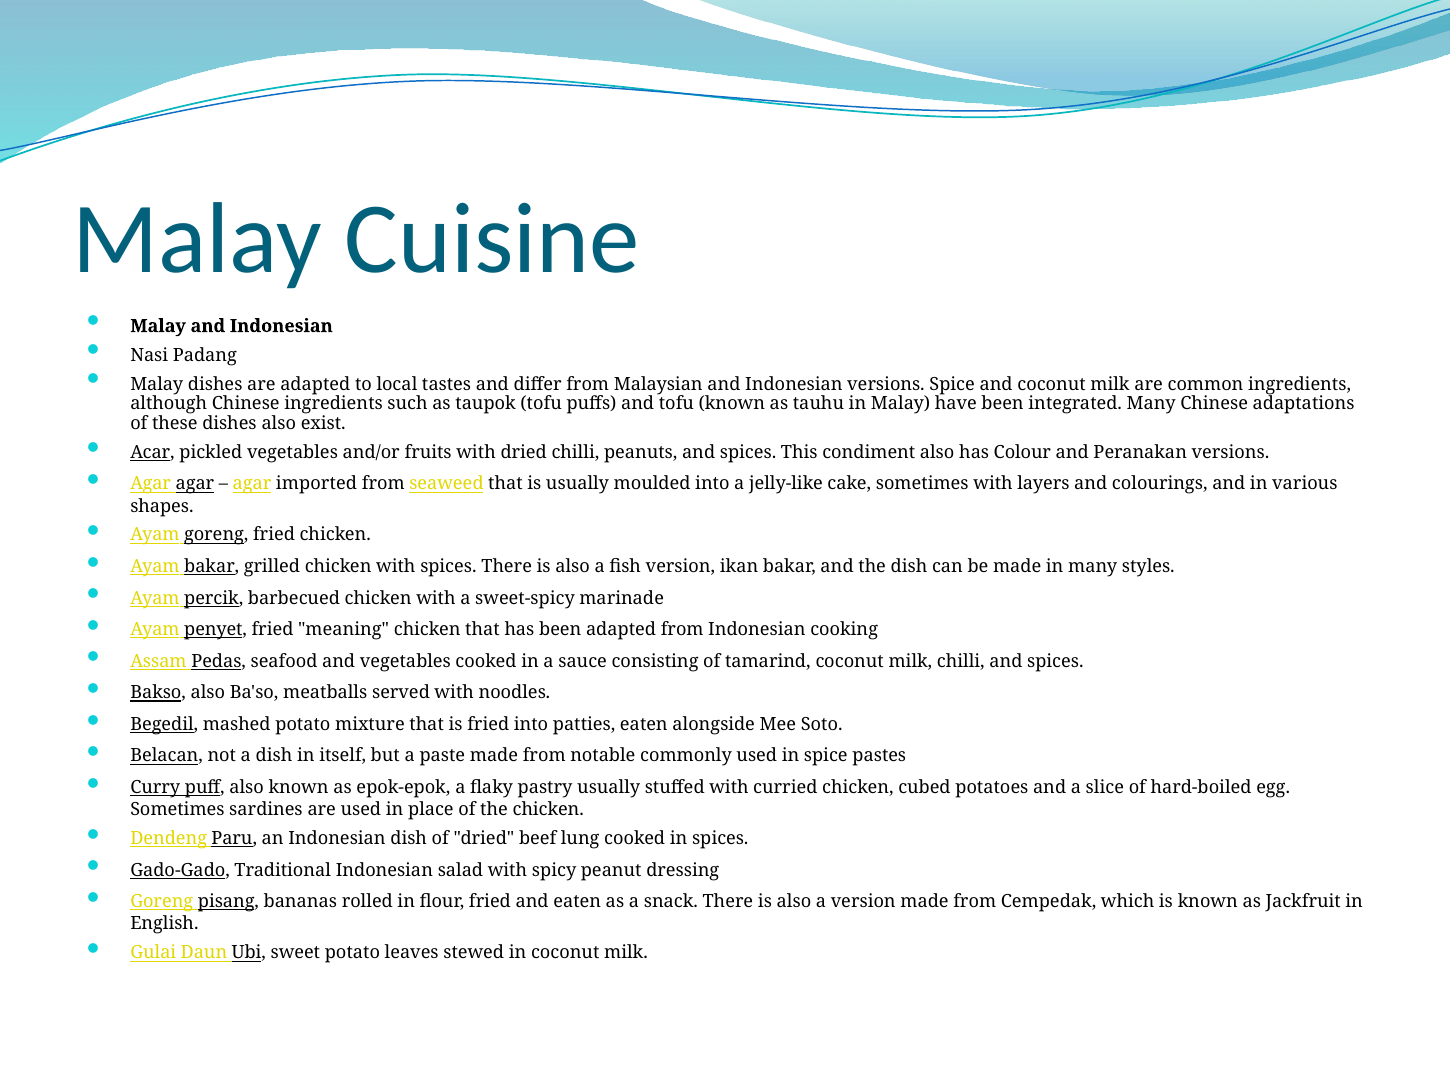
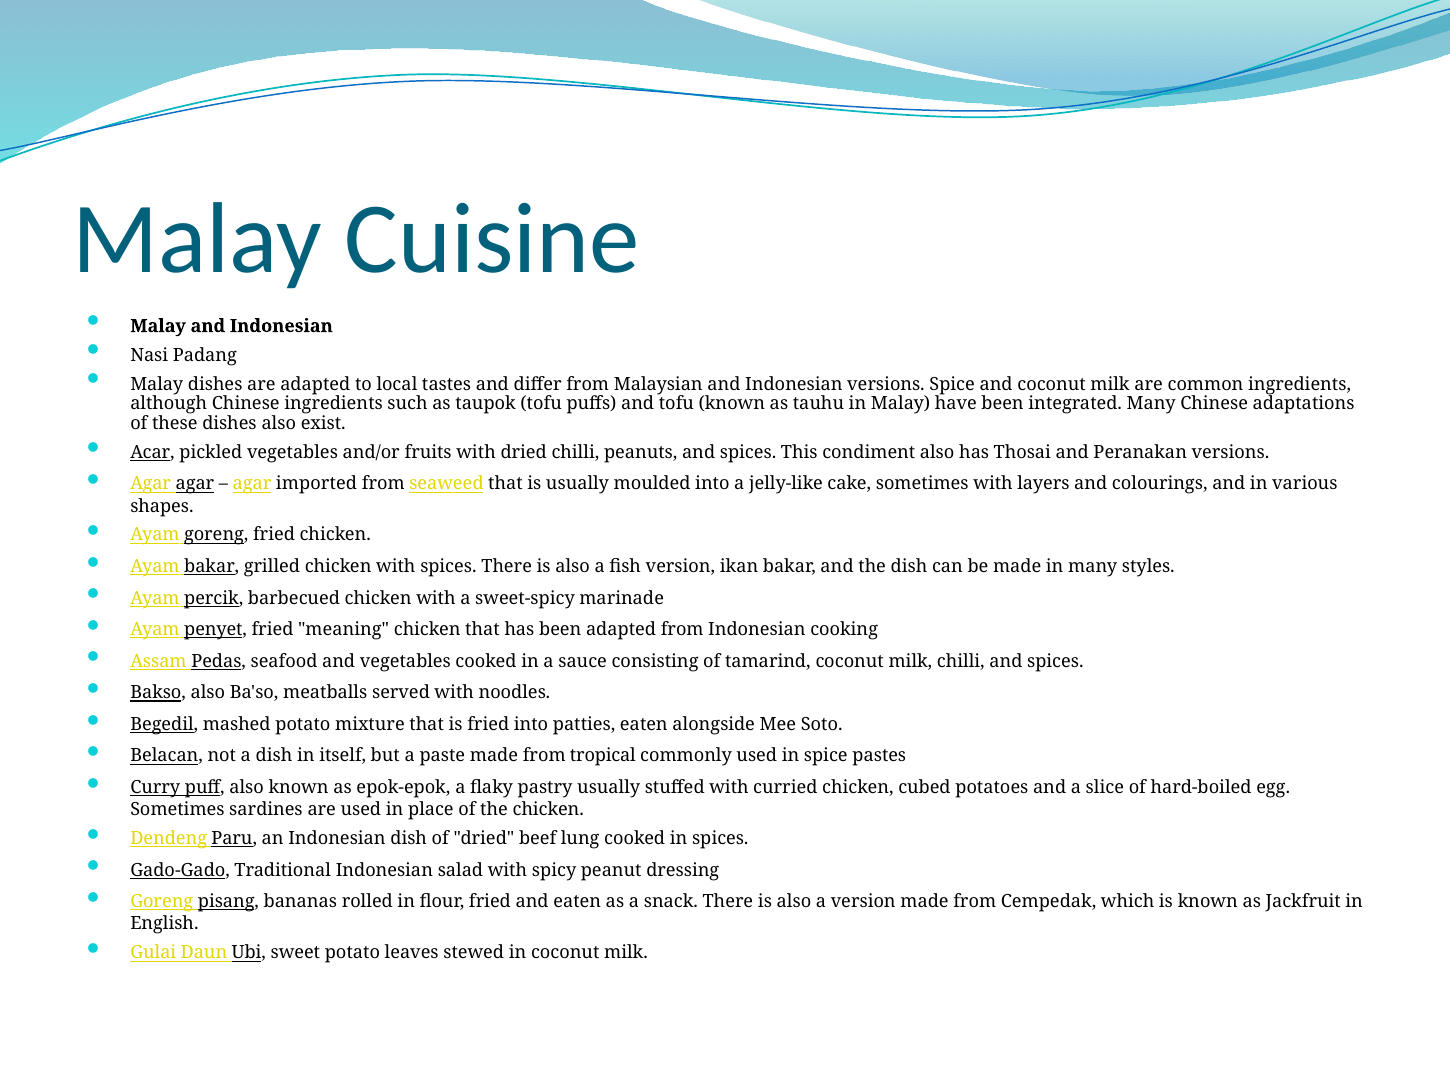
Colour: Colour -> Thosai (1022, 452)
notable: notable -> tropical (603, 756)
